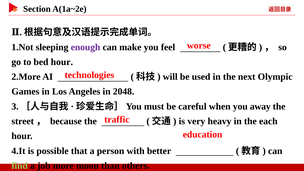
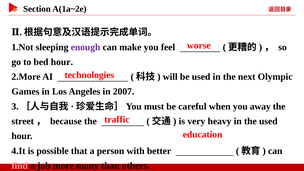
2048: 2048 -> 2007 (124, 92)
the each: each -> used (268, 121)
find colour: light green -> pink (20, 166)
moon: moon -> many (87, 166)
